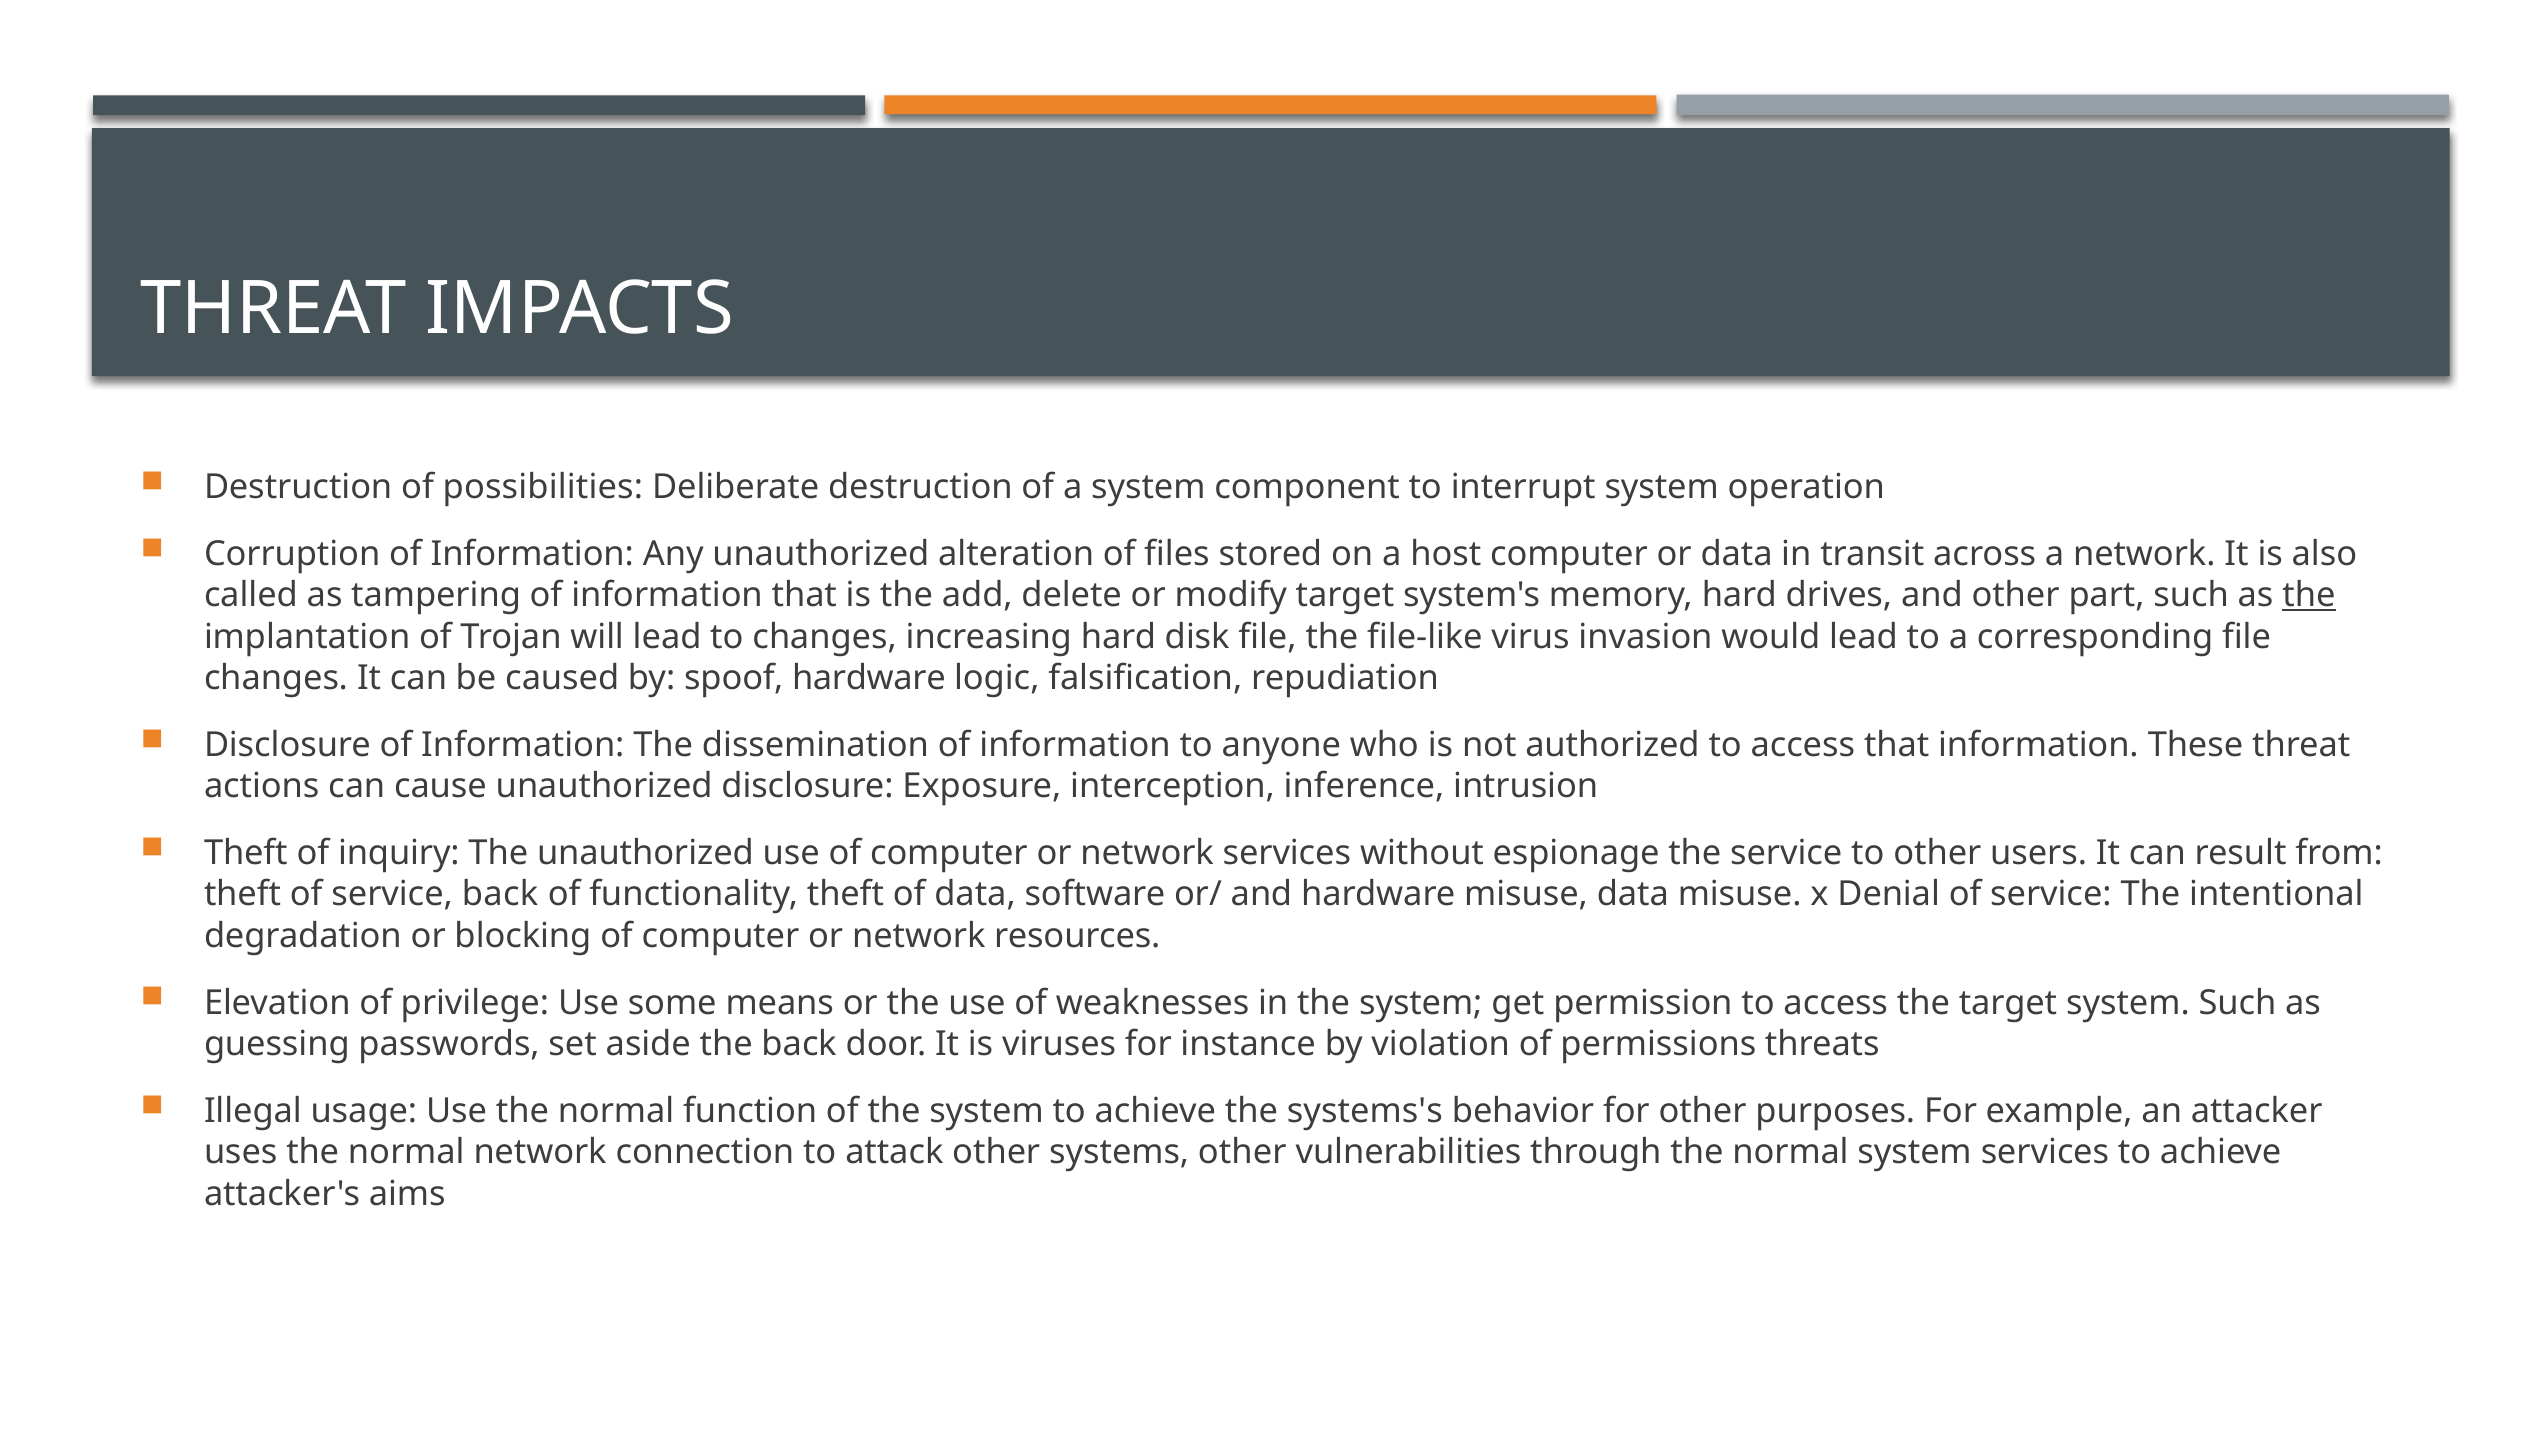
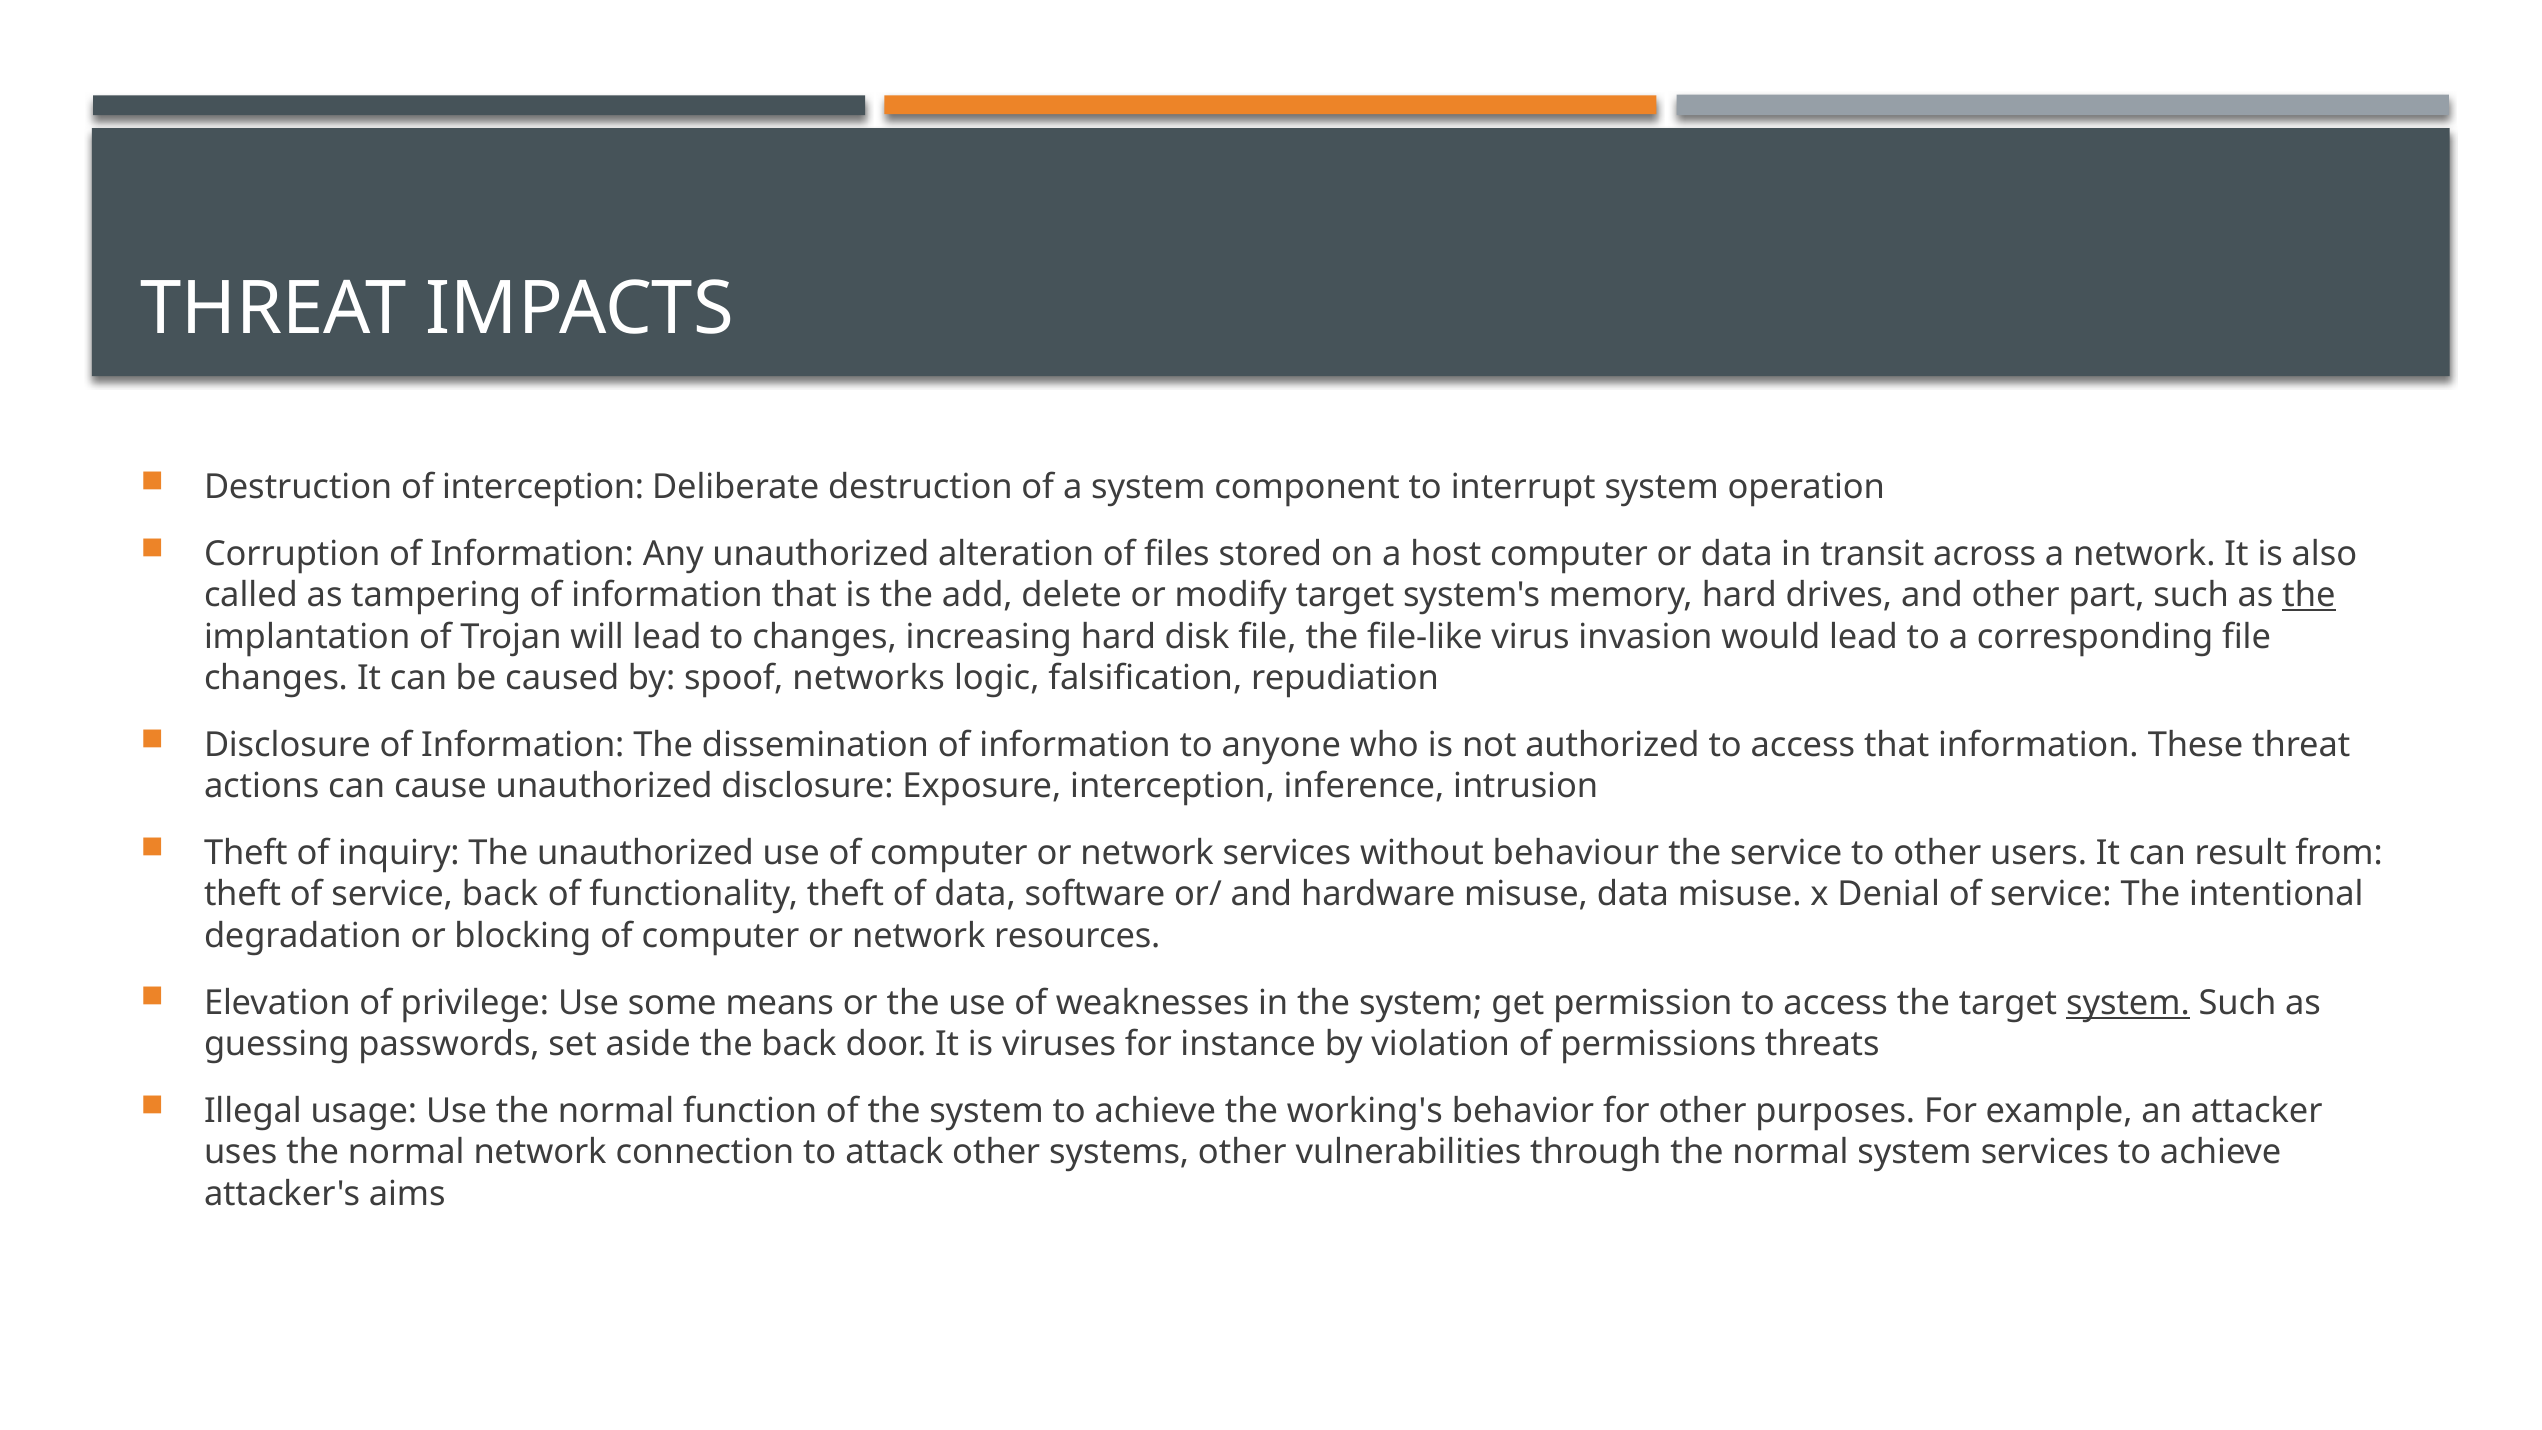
of possibilities: possibilities -> interception (543, 487)
spoof hardware: hardware -> networks (869, 678)
espionage: espionage -> behaviour (1576, 853)
system underline: none -> present (2128, 1003)
systems's: systems's -> working's (1365, 1111)
